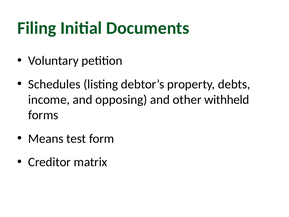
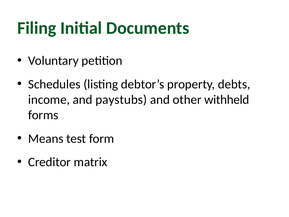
opposing: opposing -> paystubs (121, 100)
